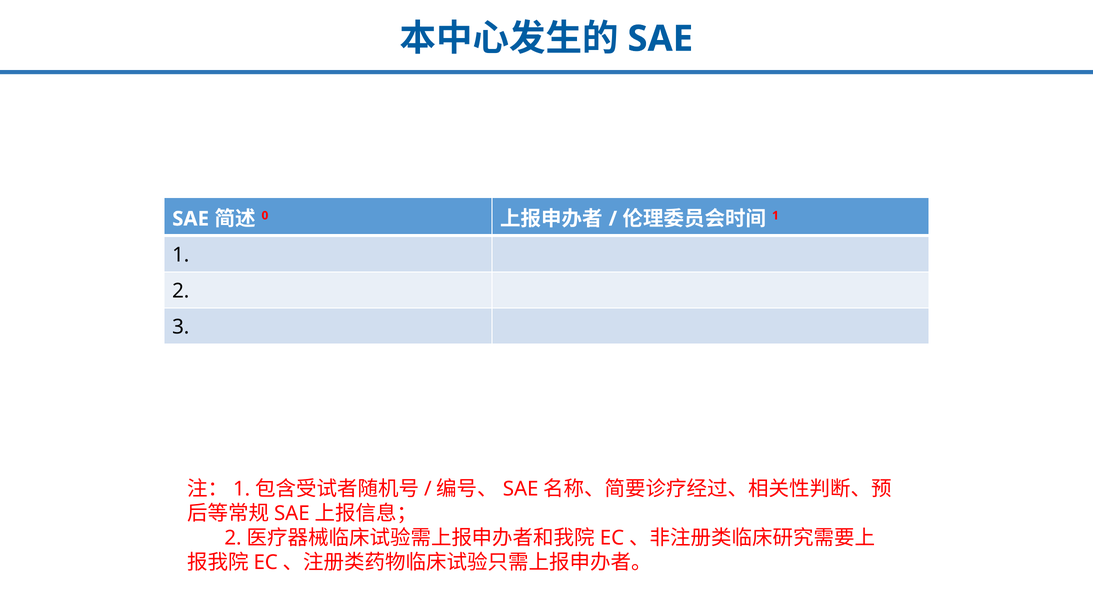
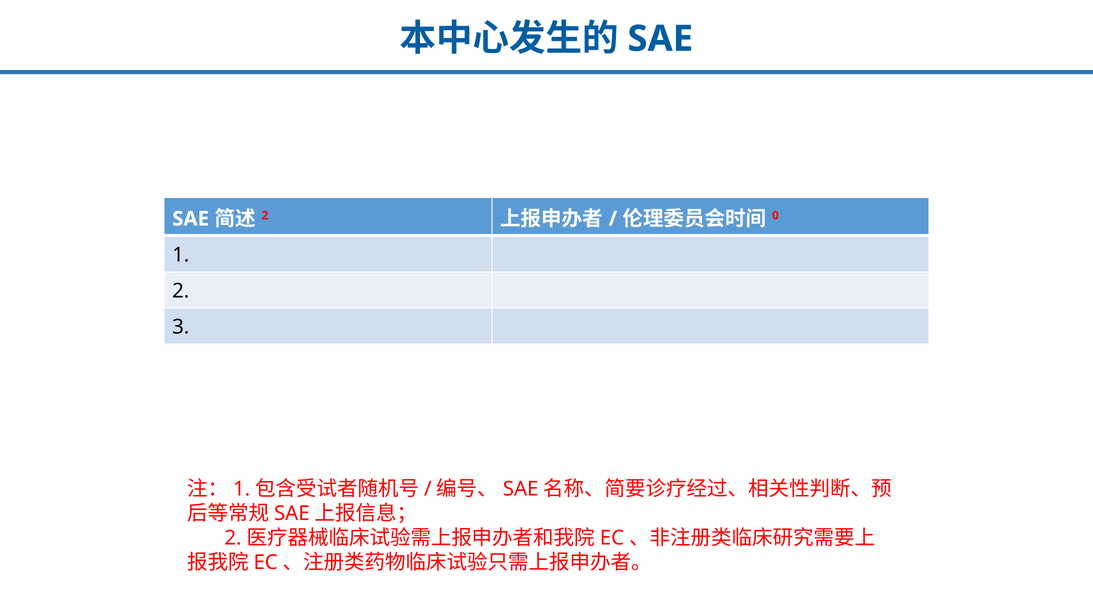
0: 0 -> 2 (265, 215)
1: 1 -> 0 (775, 215)
